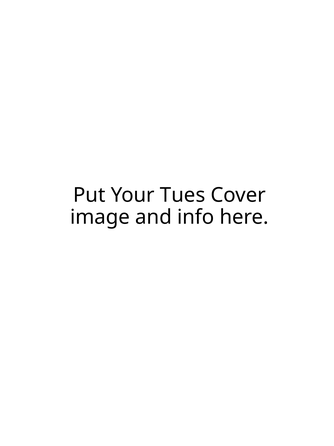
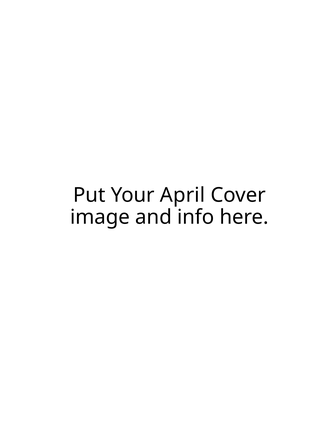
Tues: Tues -> April (183, 195)
